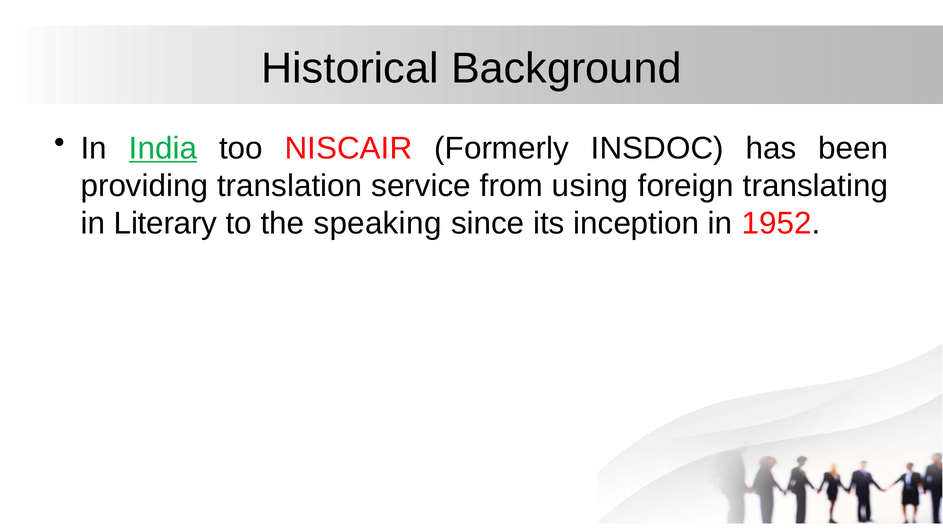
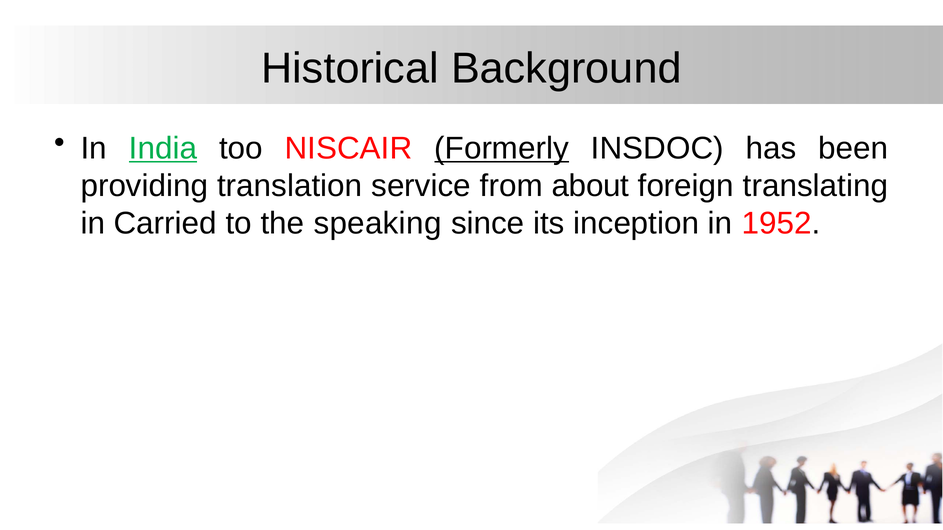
Formerly underline: none -> present (502, 148)
using: using -> about (590, 186)
Literary: Literary -> Carried (165, 224)
